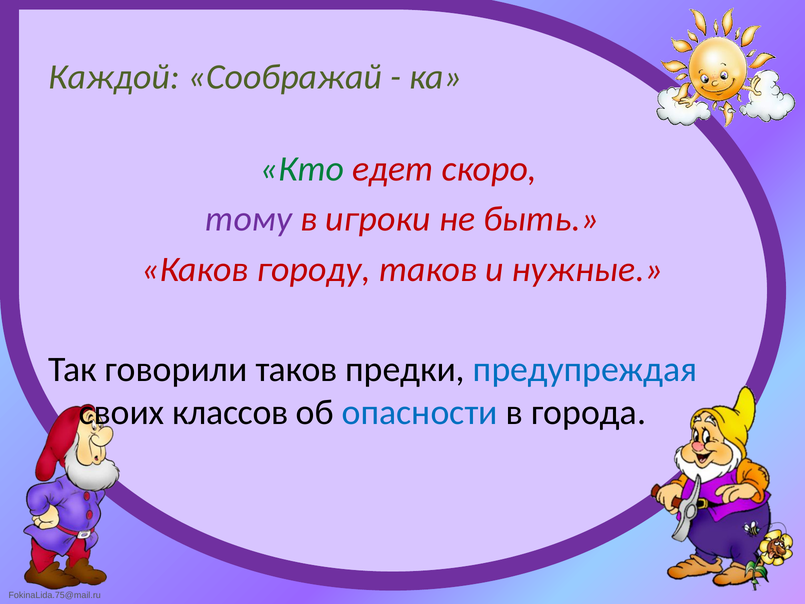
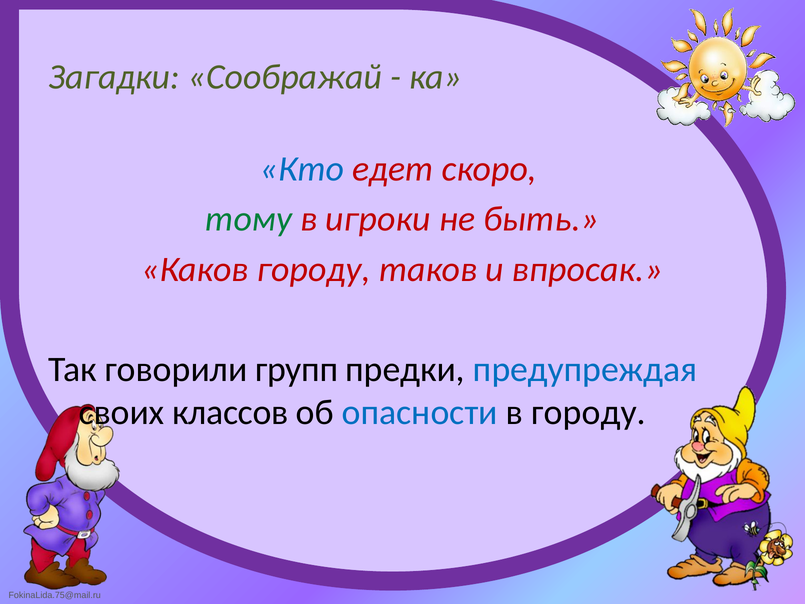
Каждой: Каждой -> Загадки (114, 77)
Кто colour: green -> blue (302, 169)
тому colour: purple -> green (249, 219)
нужные: нужные -> впросак (587, 269)
говорили таков: таков -> групп (297, 369)
в города: города -> городу (589, 412)
